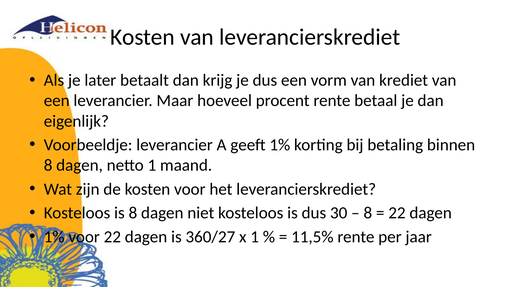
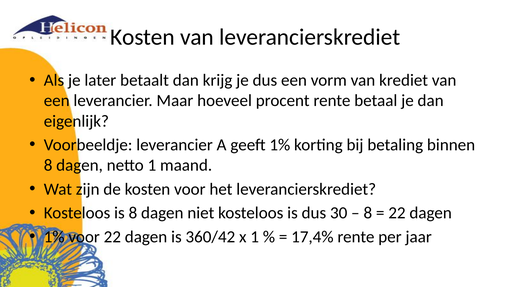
360/27: 360/27 -> 360/42 (210, 237)
11,5%: 11,5% -> 17,4% (312, 237)
